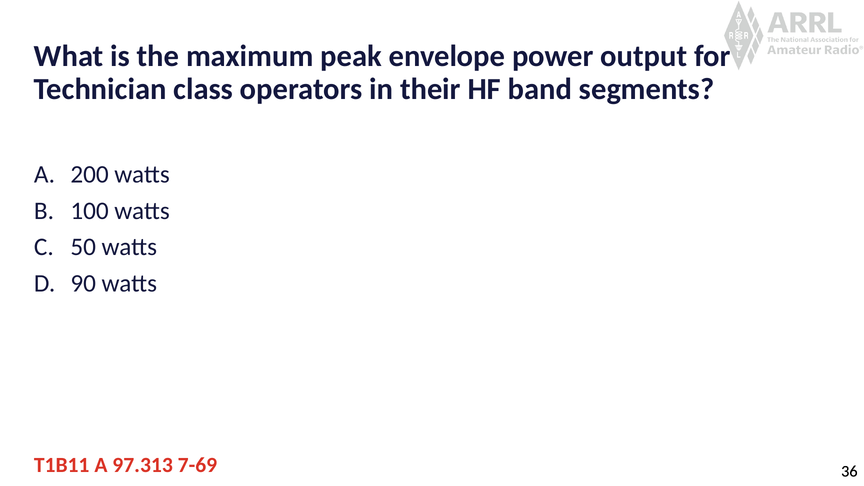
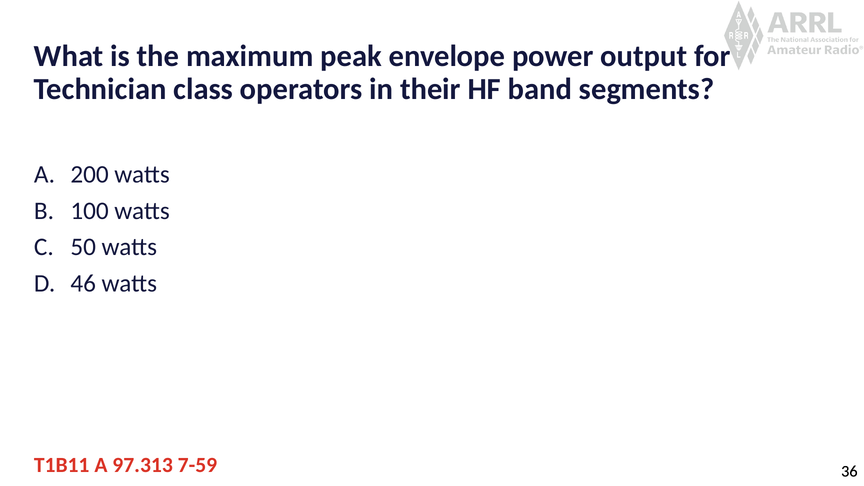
90: 90 -> 46 (83, 283)
7-69: 7-69 -> 7-59 (197, 465)
